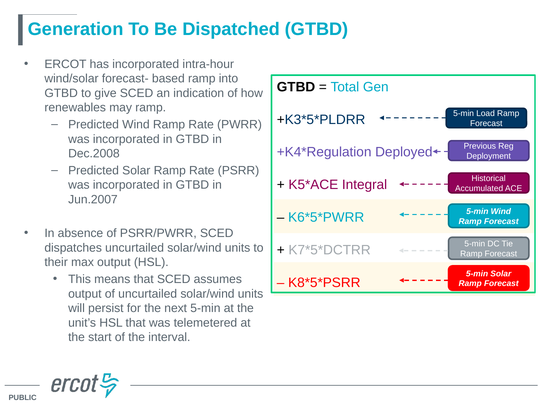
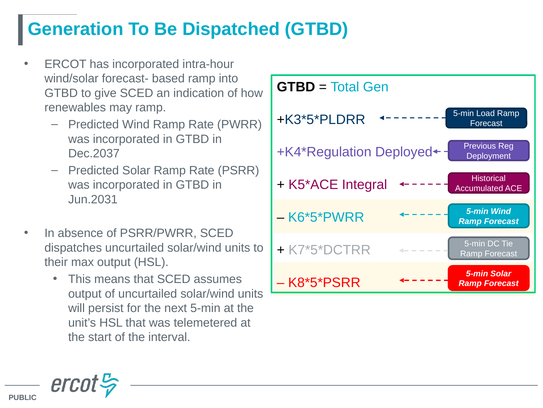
Dec.2008: Dec.2008 -> Dec.2037 (94, 153)
Jun.2007: Jun.2007 -> Jun.2031 (93, 199)
